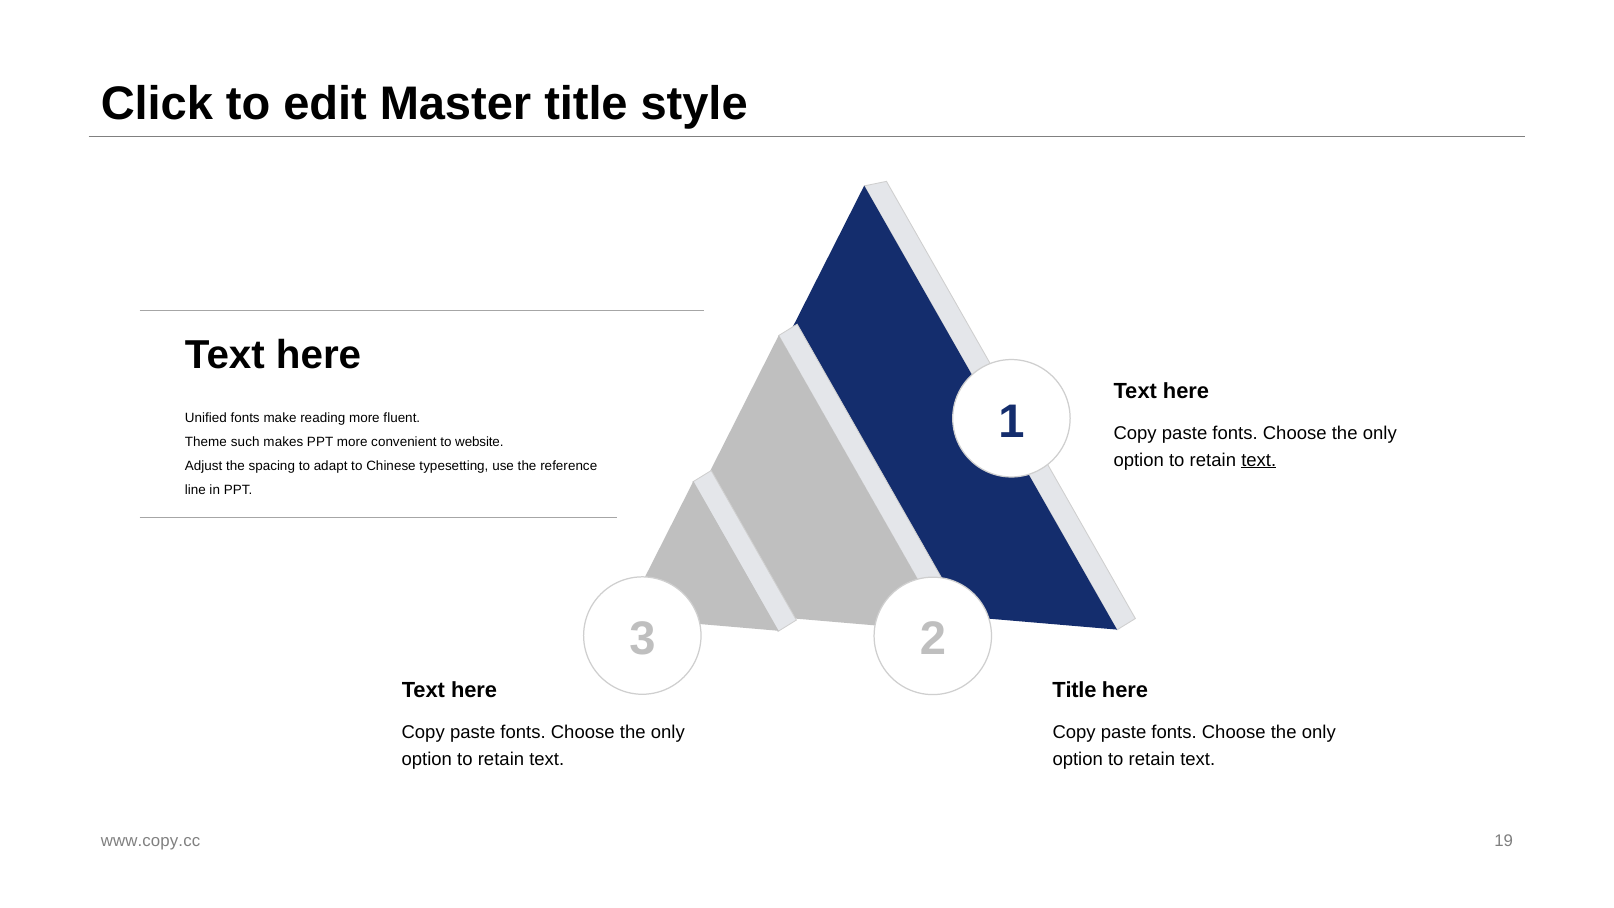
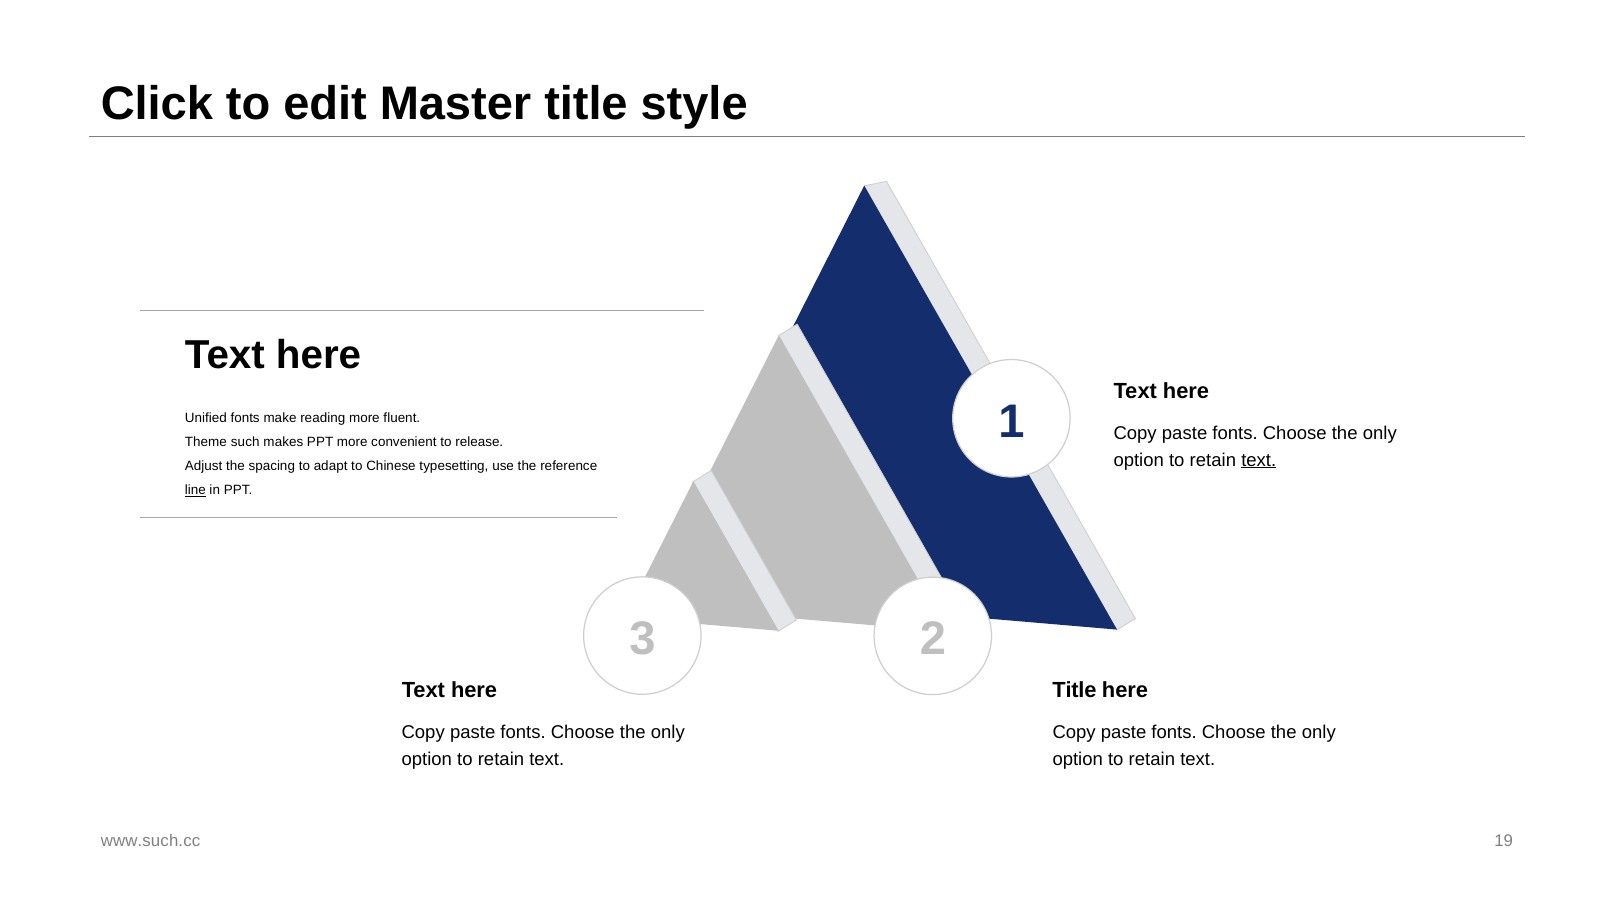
website: website -> release (479, 442)
line underline: none -> present (195, 490)
www.copy.cc: www.copy.cc -> www.such.cc (151, 841)
